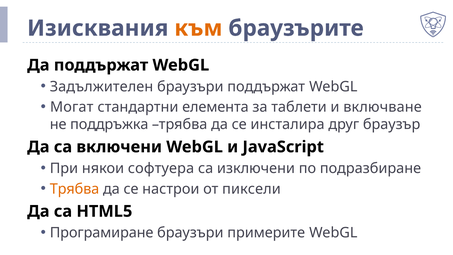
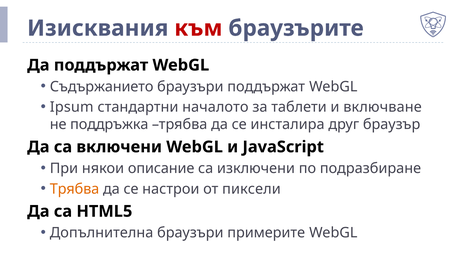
към colour: orange -> red (198, 28)
Задължителен: Задължителен -> Съдържанието (102, 87)
Могат: Могат -> Ipsum (72, 107)
елемента: елемента -> началото (215, 107)
софтуера: софтуера -> описание (161, 168)
Програмиране: Програмиране -> Допълнителна (102, 233)
